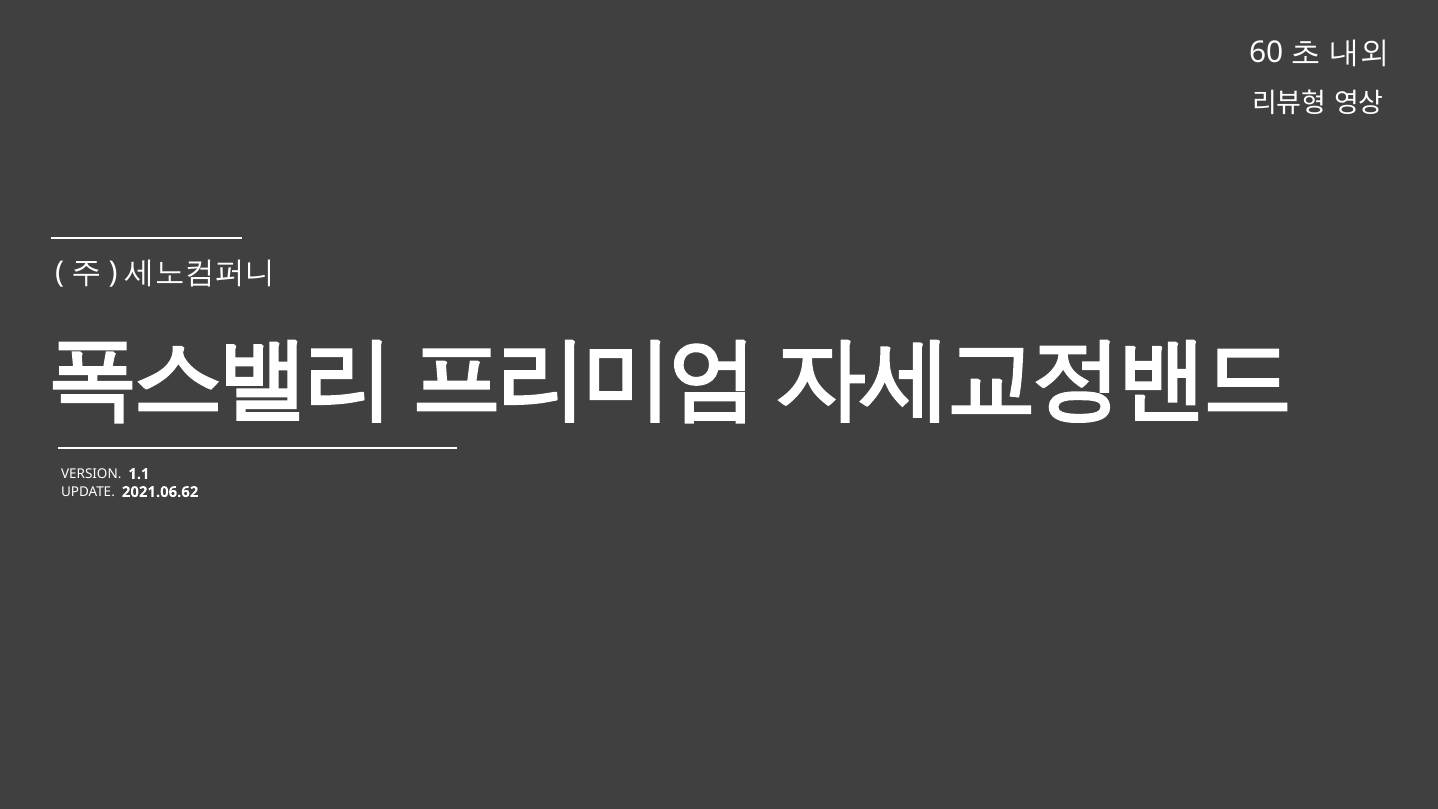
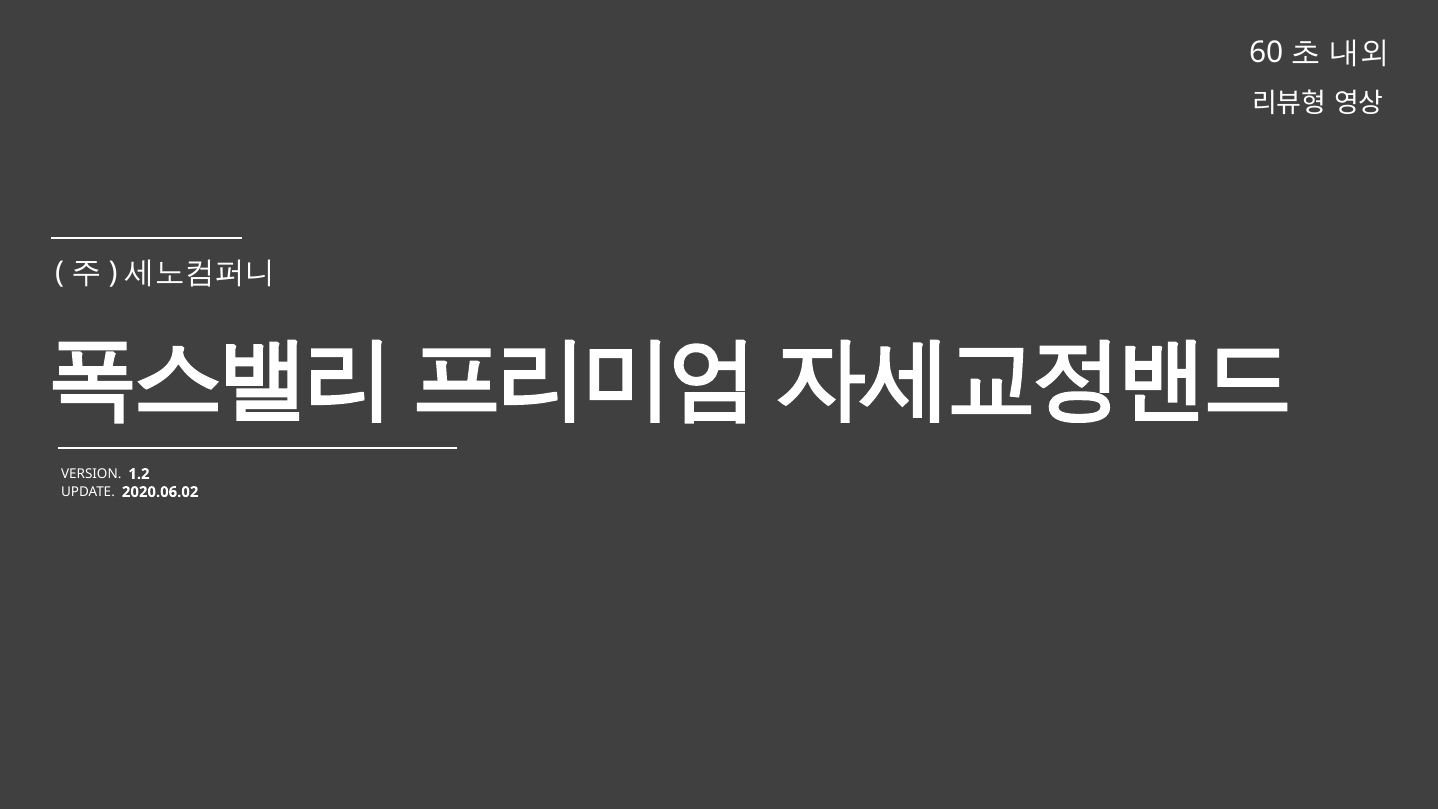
1.1: 1.1 -> 1.2 (139, 474)
2021.06.62: 2021.06.62 -> 2020.06.02 (160, 492)
